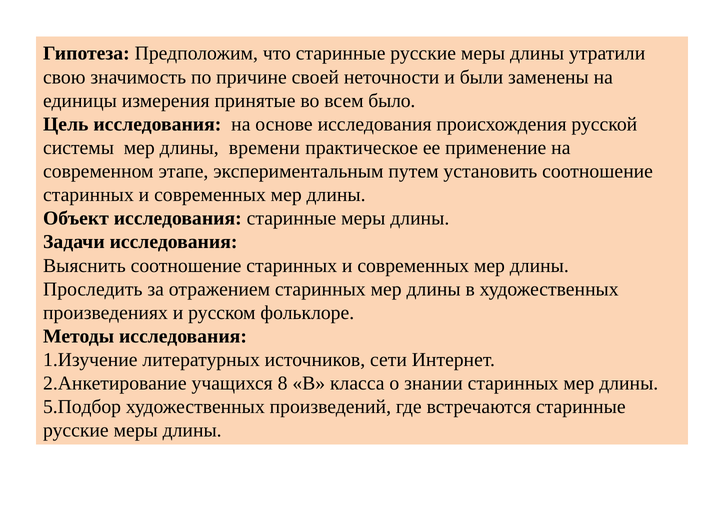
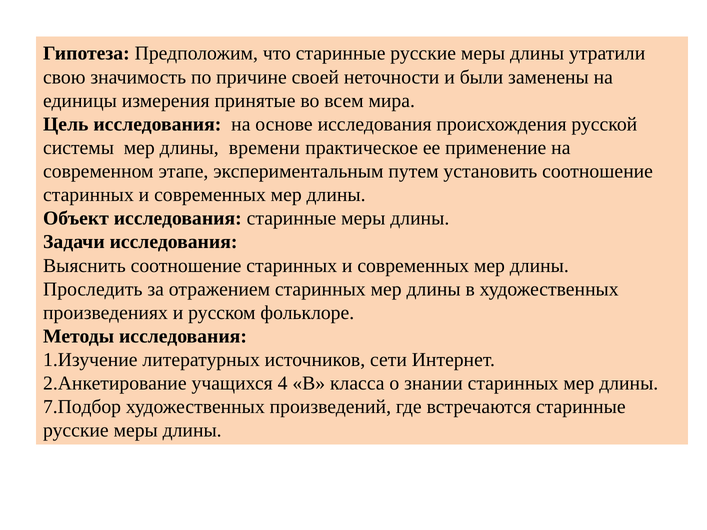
было: было -> мира (392, 101)
8: 8 -> 4 (283, 384)
5.Подбор: 5.Подбор -> 7.Подбор (82, 407)
